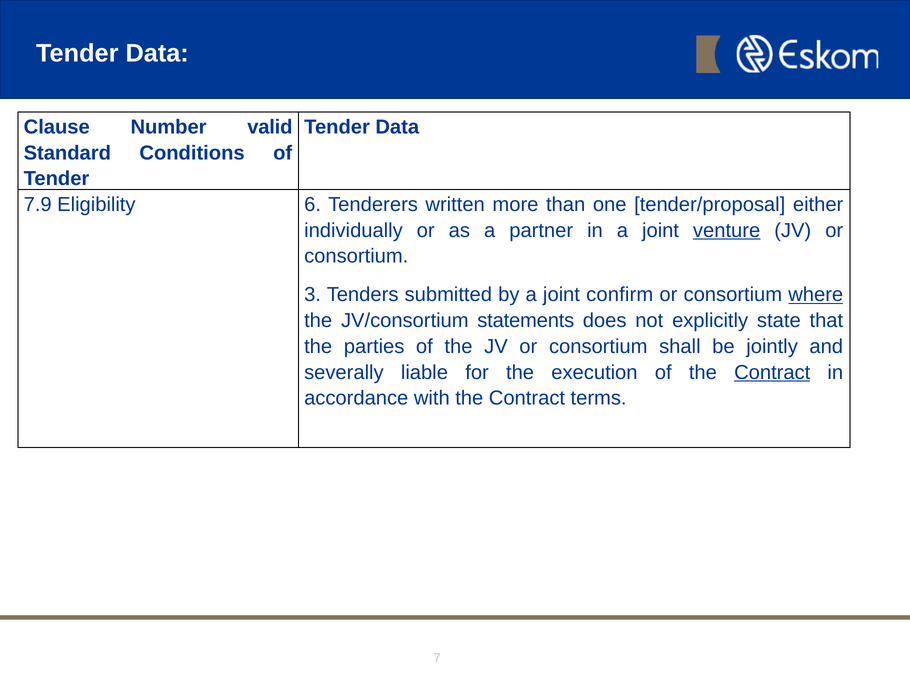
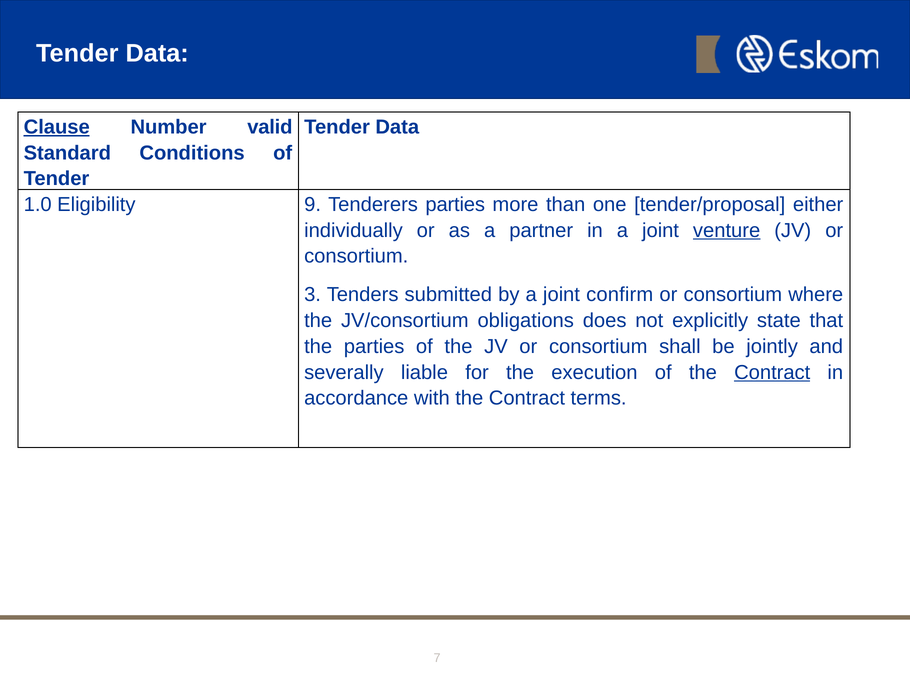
Clause underline: none -> present (57, 127)
7.9: 7.9 -> 1.0 (38, 204)
6: 6 -> 9 (313, 204)
Tenderers written: written -> parties (455, 204)
where underline: present -> none (816, 295)
statements: statements -> obligations (526, 320)
